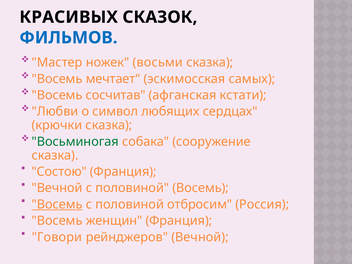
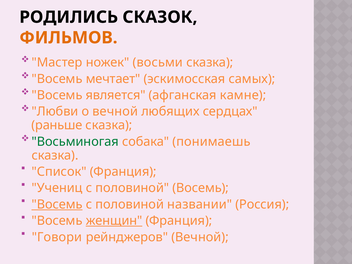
КРАСИВЫХ: КРАСИВЫХ -> РОДИЛИСЬ (69, 17)
ФИЛЬМОВ colour: blue -> orange (68, 38)
сосчитав: сосчитав -> является (116, 95)
кстати: кстати -> камне (243, 95)
о символ: символ -> вечной (115, 112)
крючки: крючки -> раньше (57, 125)
сооружение: сооружение -> понимаешь (211, 142)
Состою: Состою -> Список (59, 172)
Вечной: Вечной -> Учениц (57, 188)
отбросим: отбросим -> названии (200, 204)
женщин underline: none -> present (114, 221)
